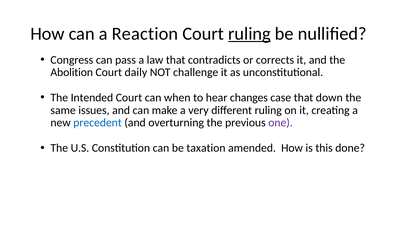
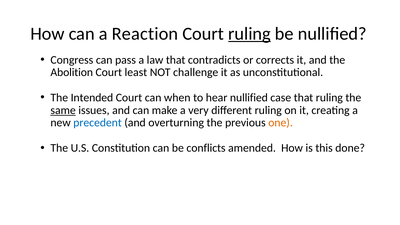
daily: daily -> least (136, 72)
hear changes: changes -> nullified (249, 98)
that down: down -> ruling (329, 98)
same underline: none -> present (63, 110)
one colour: purple -> orange (281, 123)
taxation: taxation -> conflicts (206, 148)
